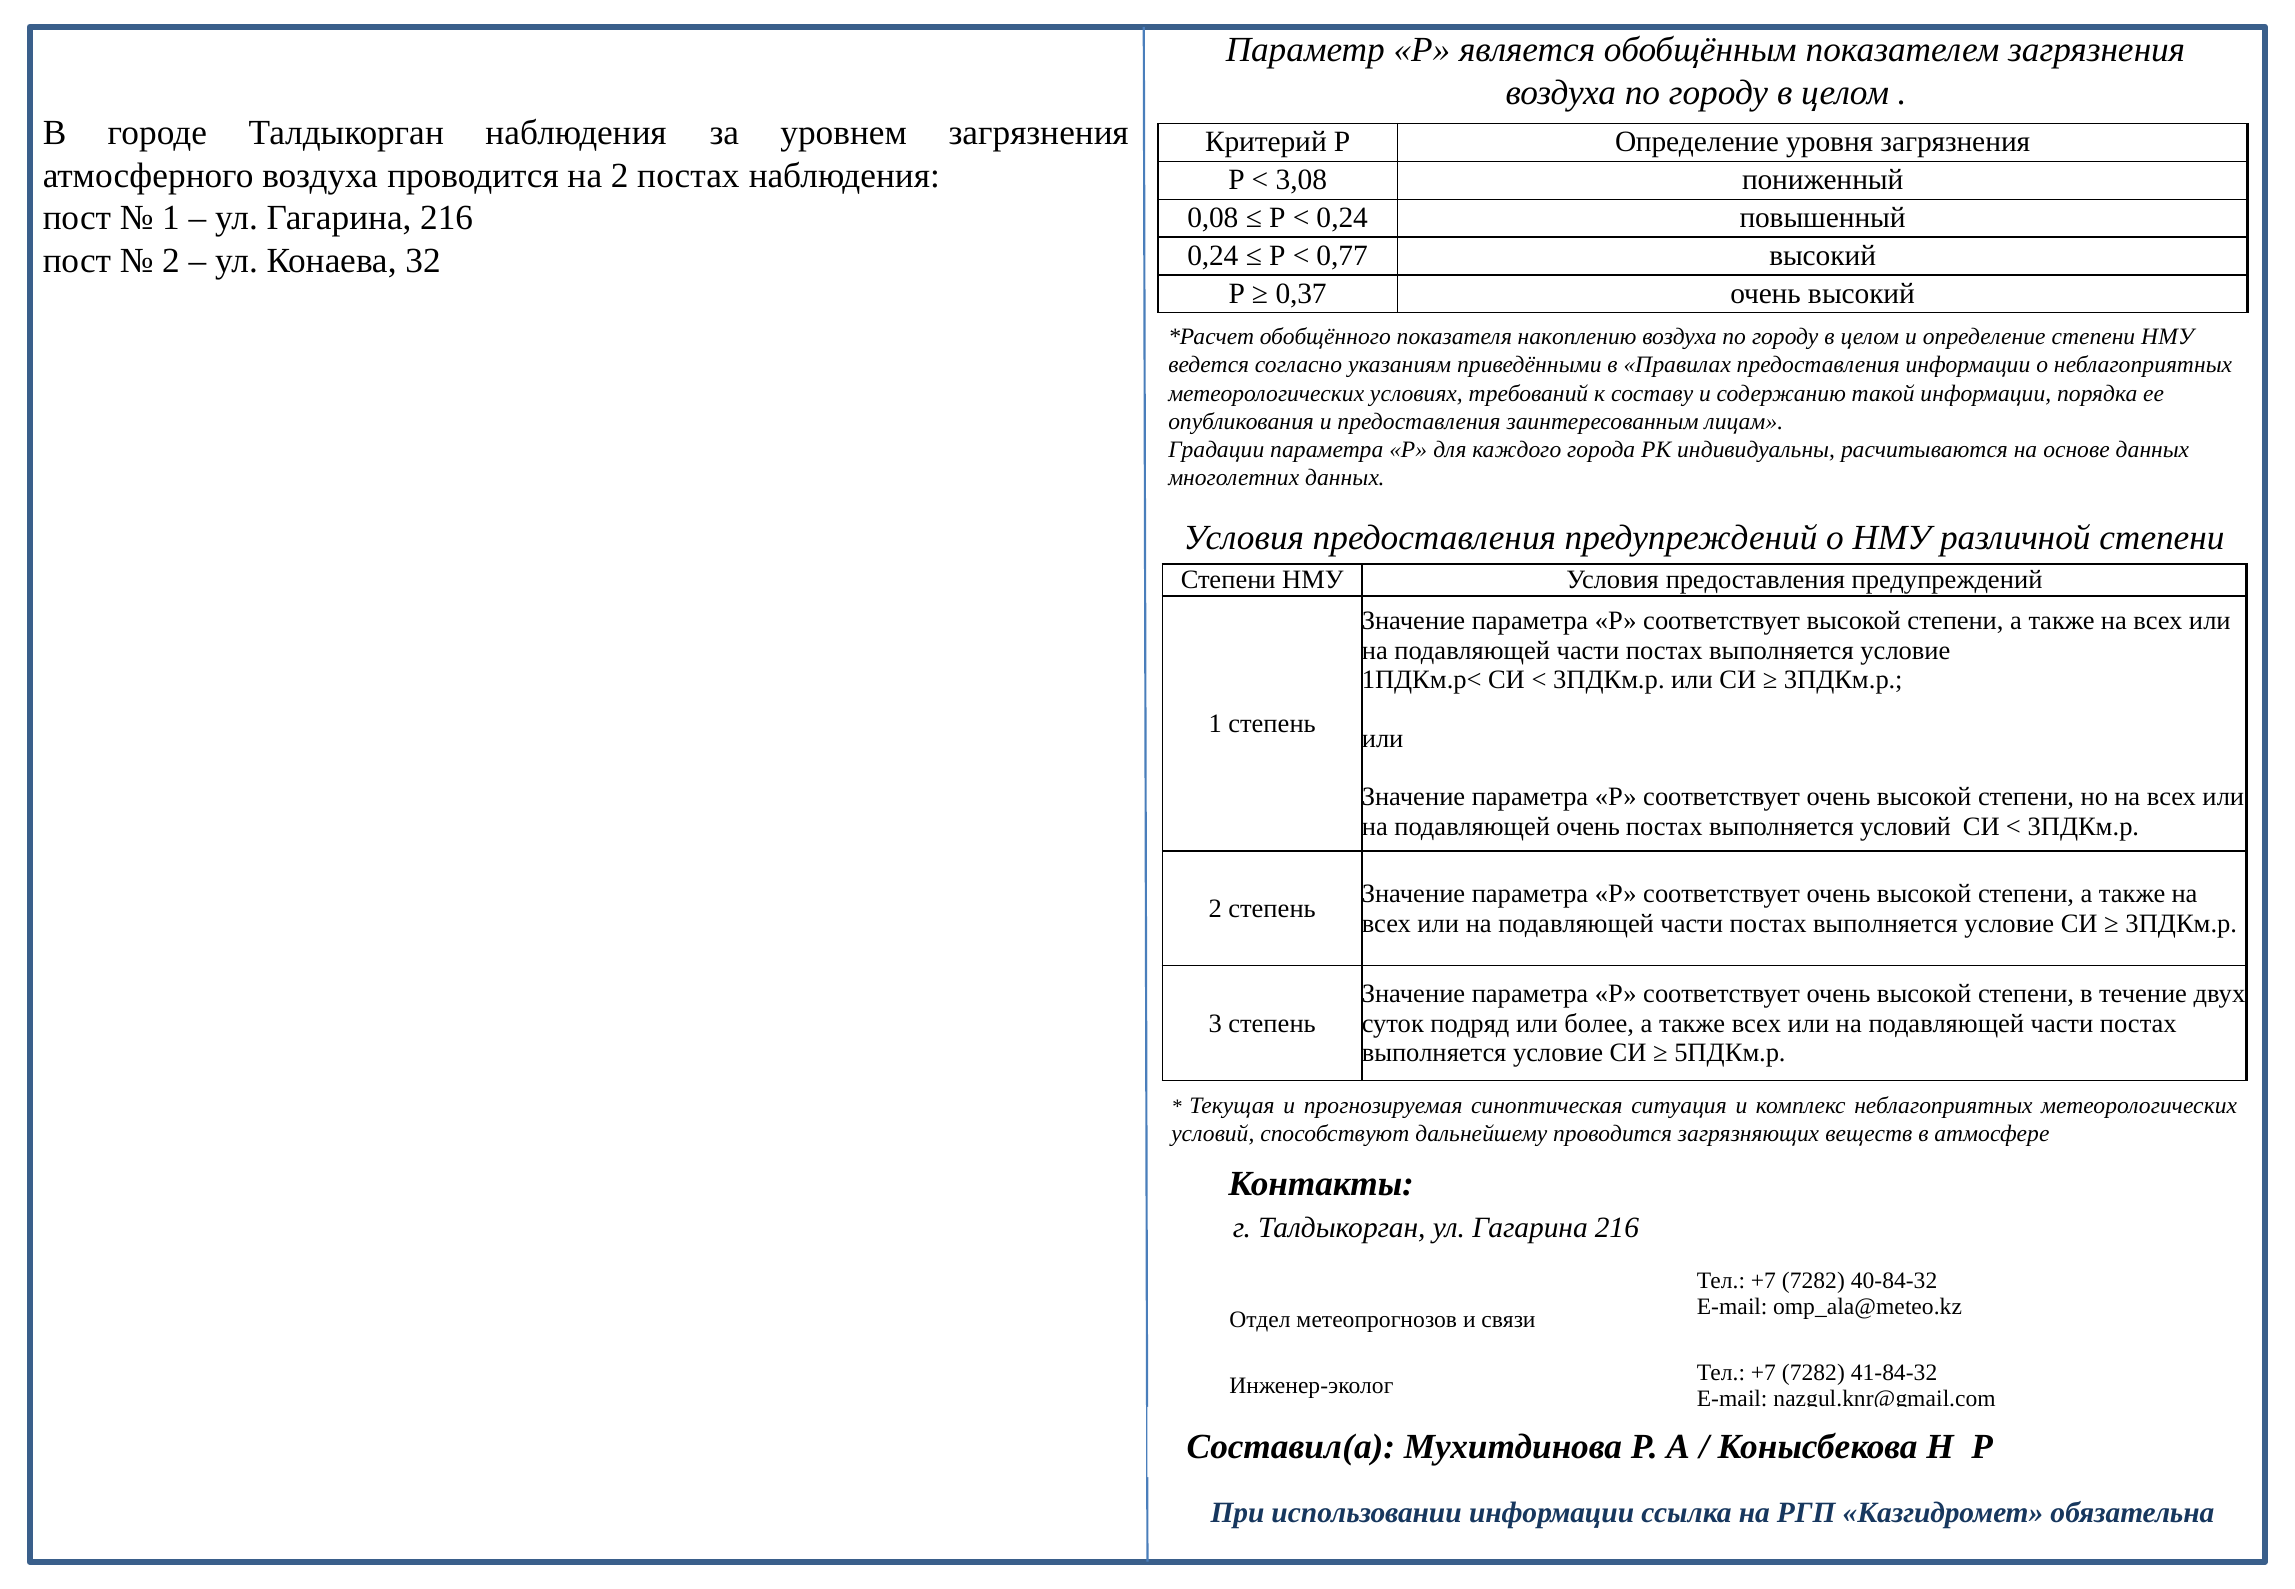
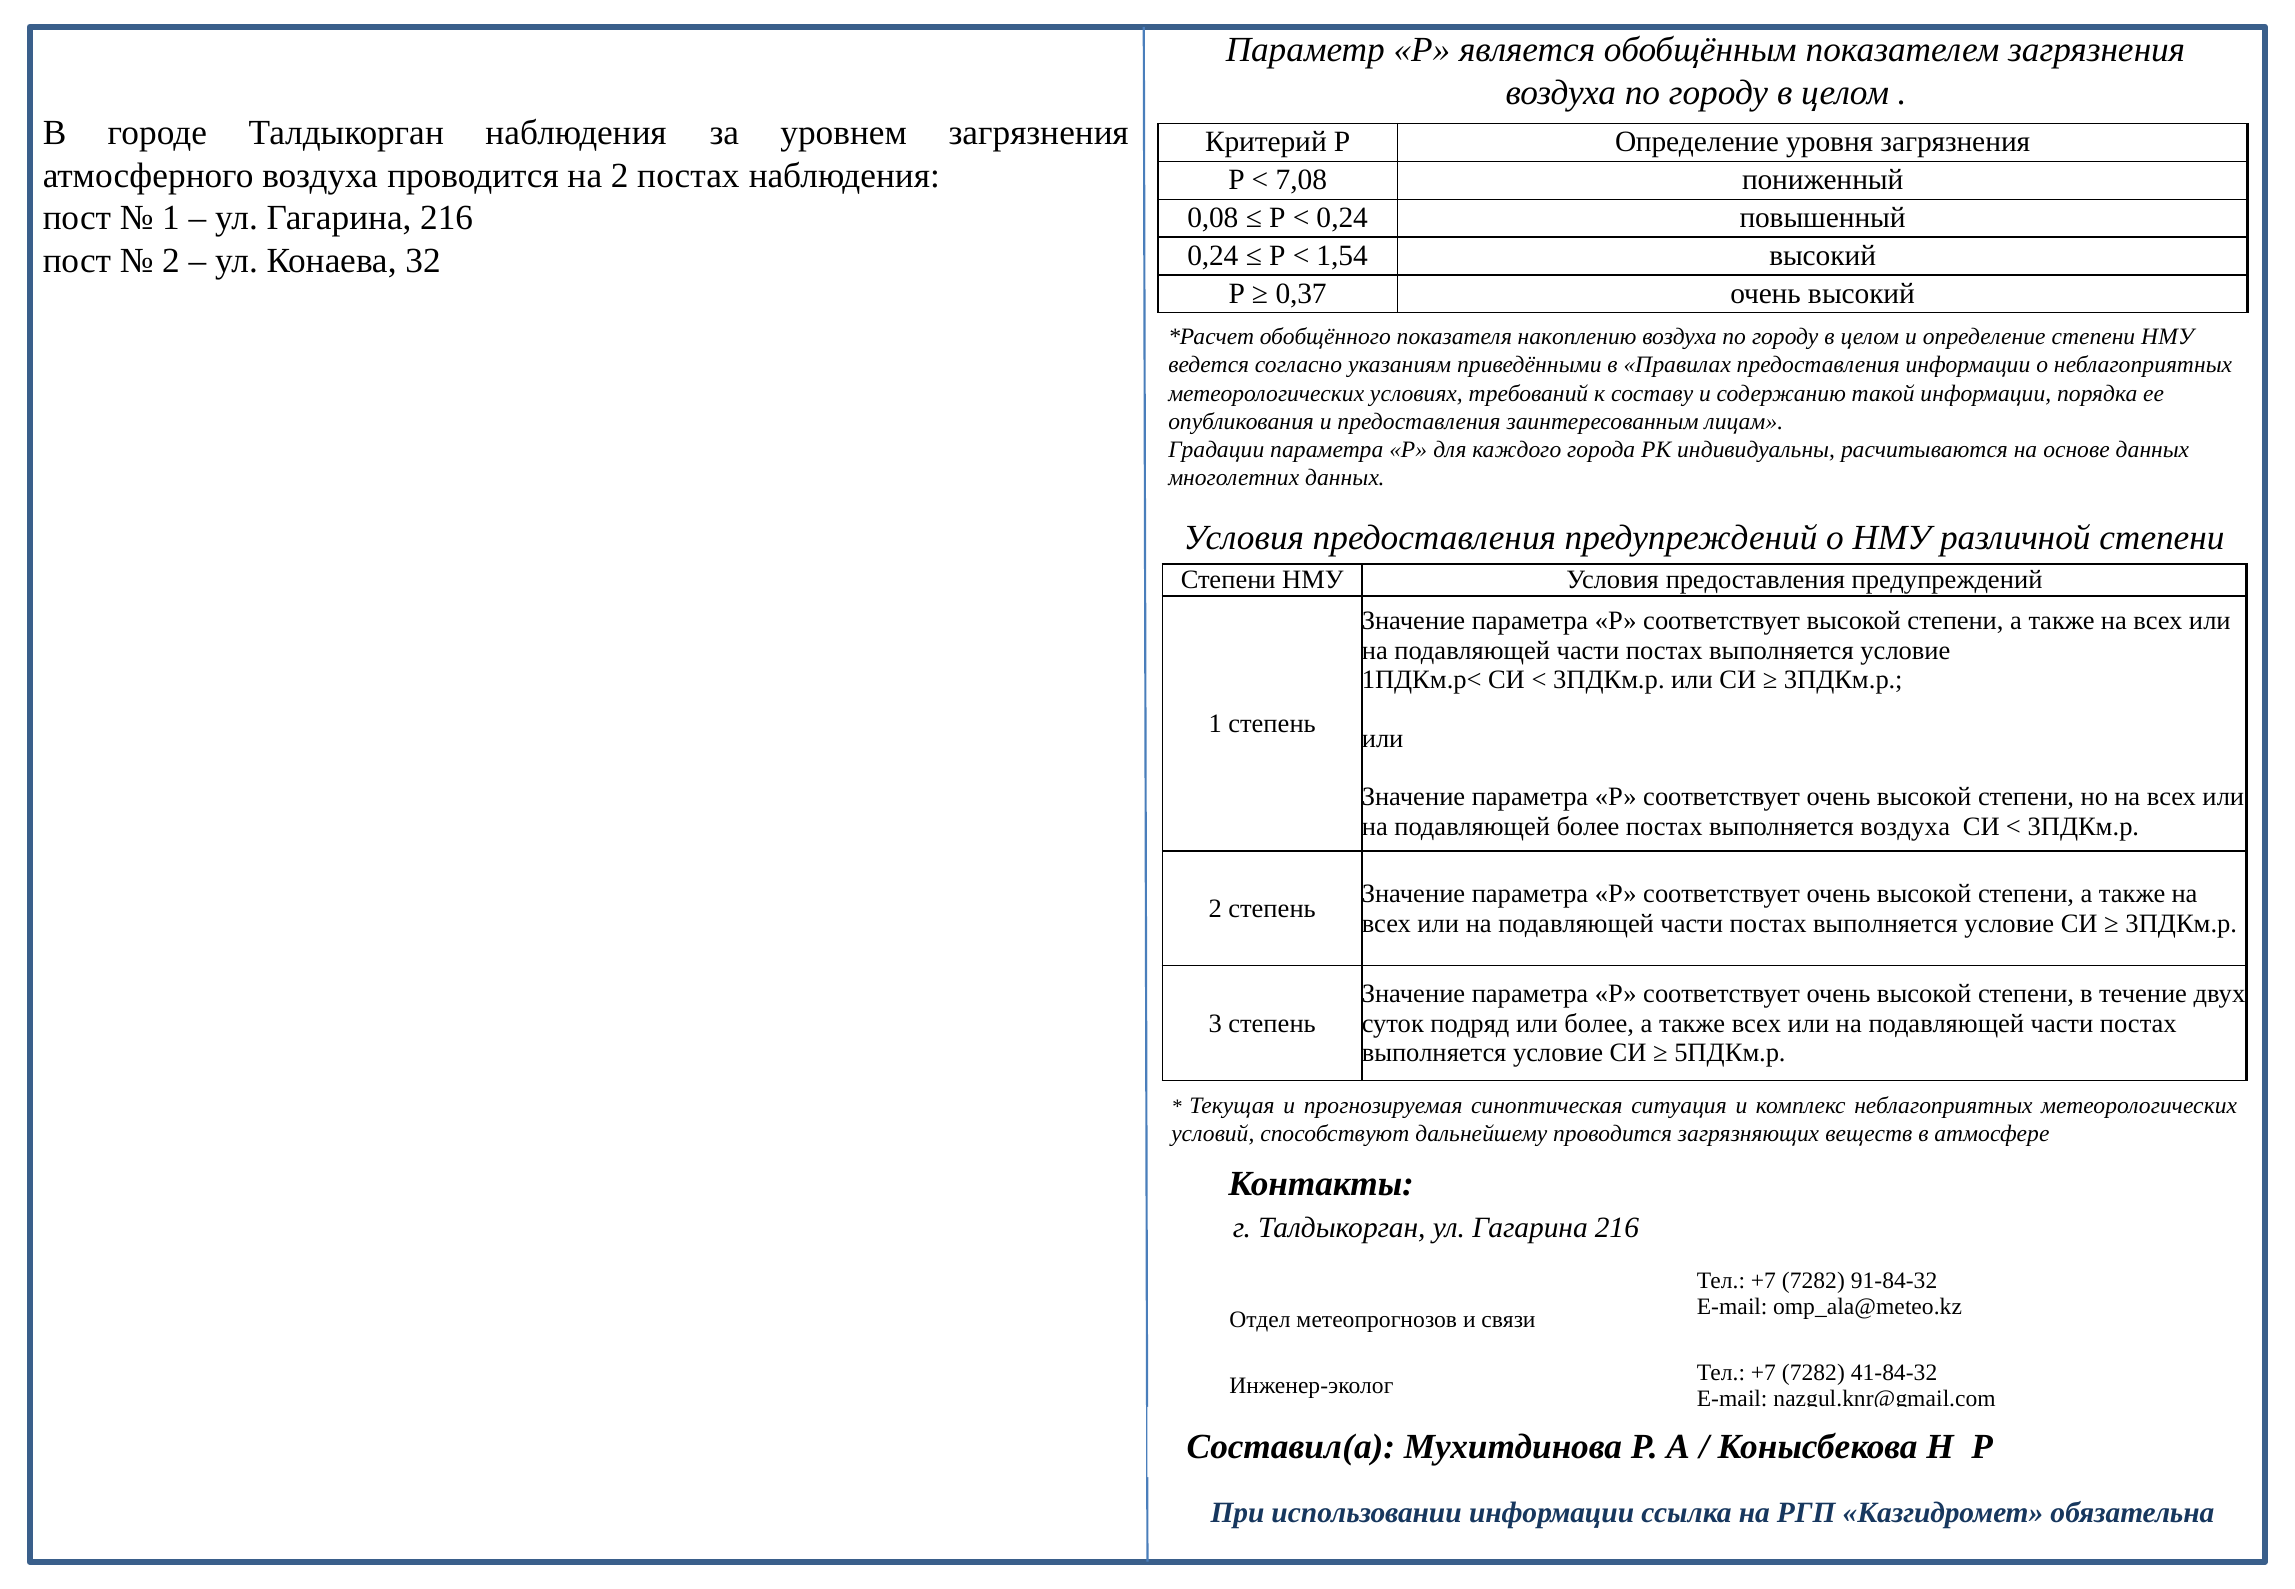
3,08: 3,08 -> 7,08 (1301, 180)
0,77: 0,77 -> 1,54 (1342, 256)
подавляющей очень: очень -> более (1588, 826)
выполняется условий: условий -> воздуха (1905, 826)
40-84-32: 40-84-32 -> 91-84-32 (1894, 1281)
